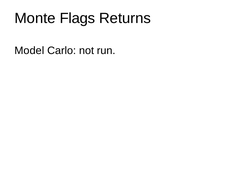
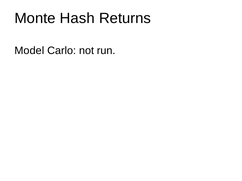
Flags: Flags -> Hash (77, 18)
